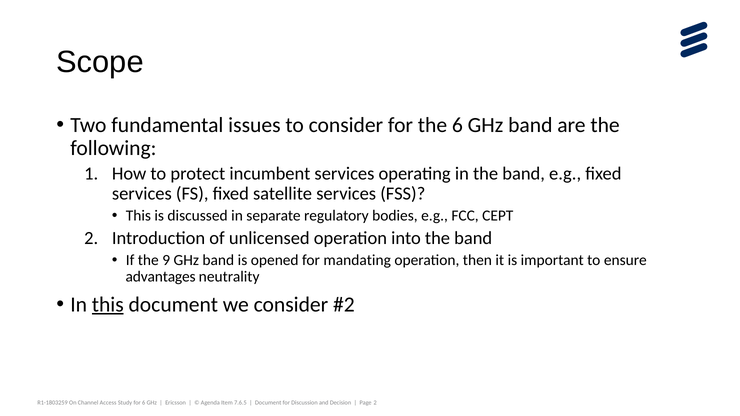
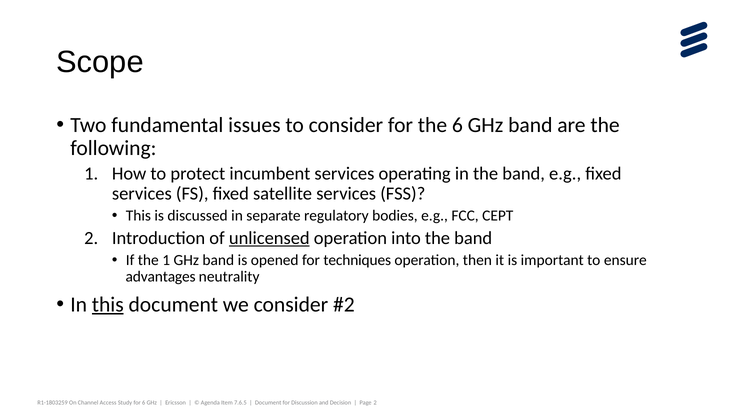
unlicensed underline: none -> present (269, 238)
the 9: 9 -> 1 (166, 260)
mandating: mandating -> techniques (357, 260)
